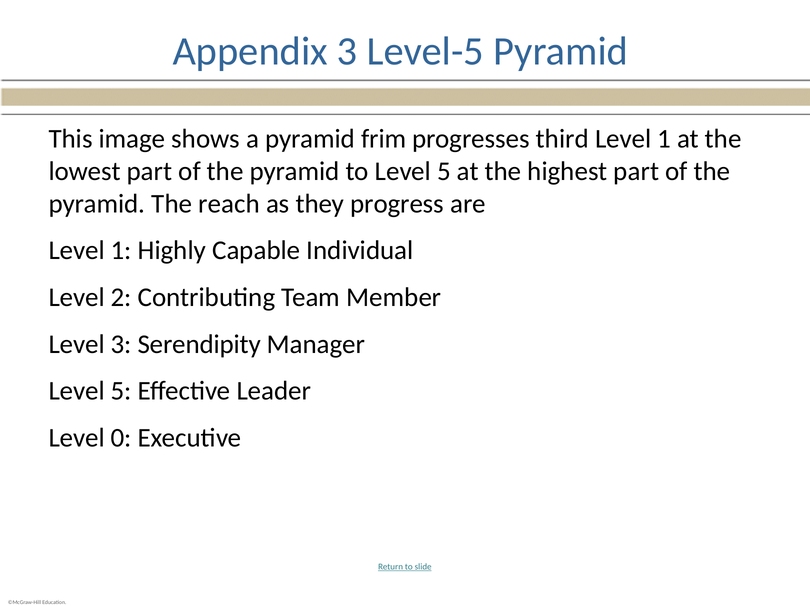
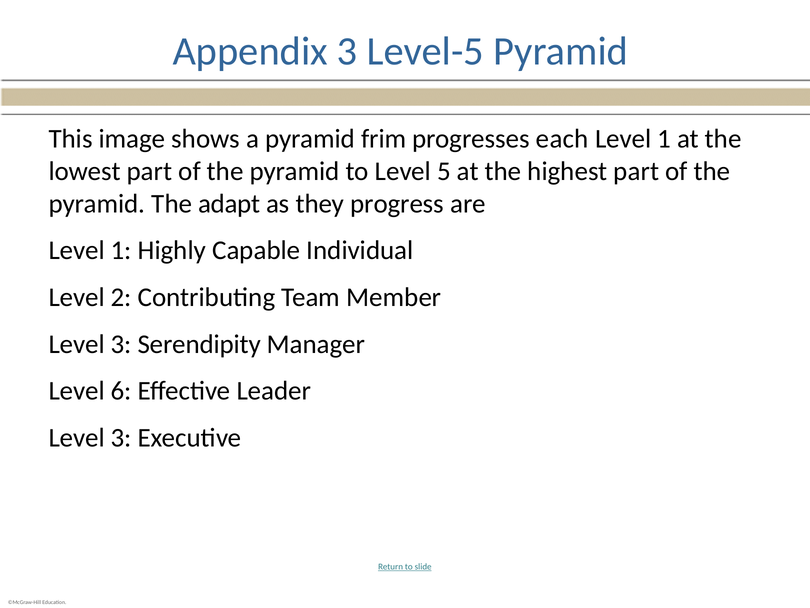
third: third -> each (562, 139)
reach: reach -> adapt (229, 204)
5: 5 -> 6 (121, 391)
0: 0 -> 3 (121, 437)
